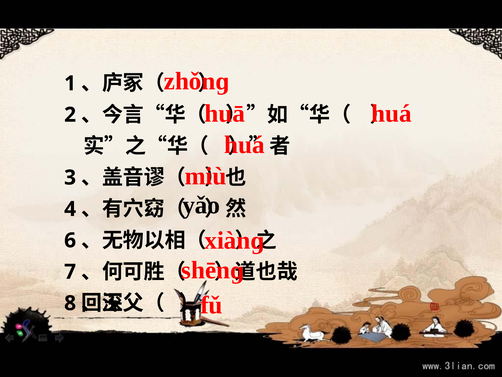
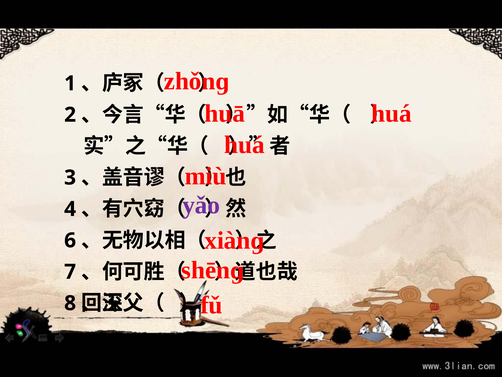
yǎo colour: black -> purple (201, 205)
